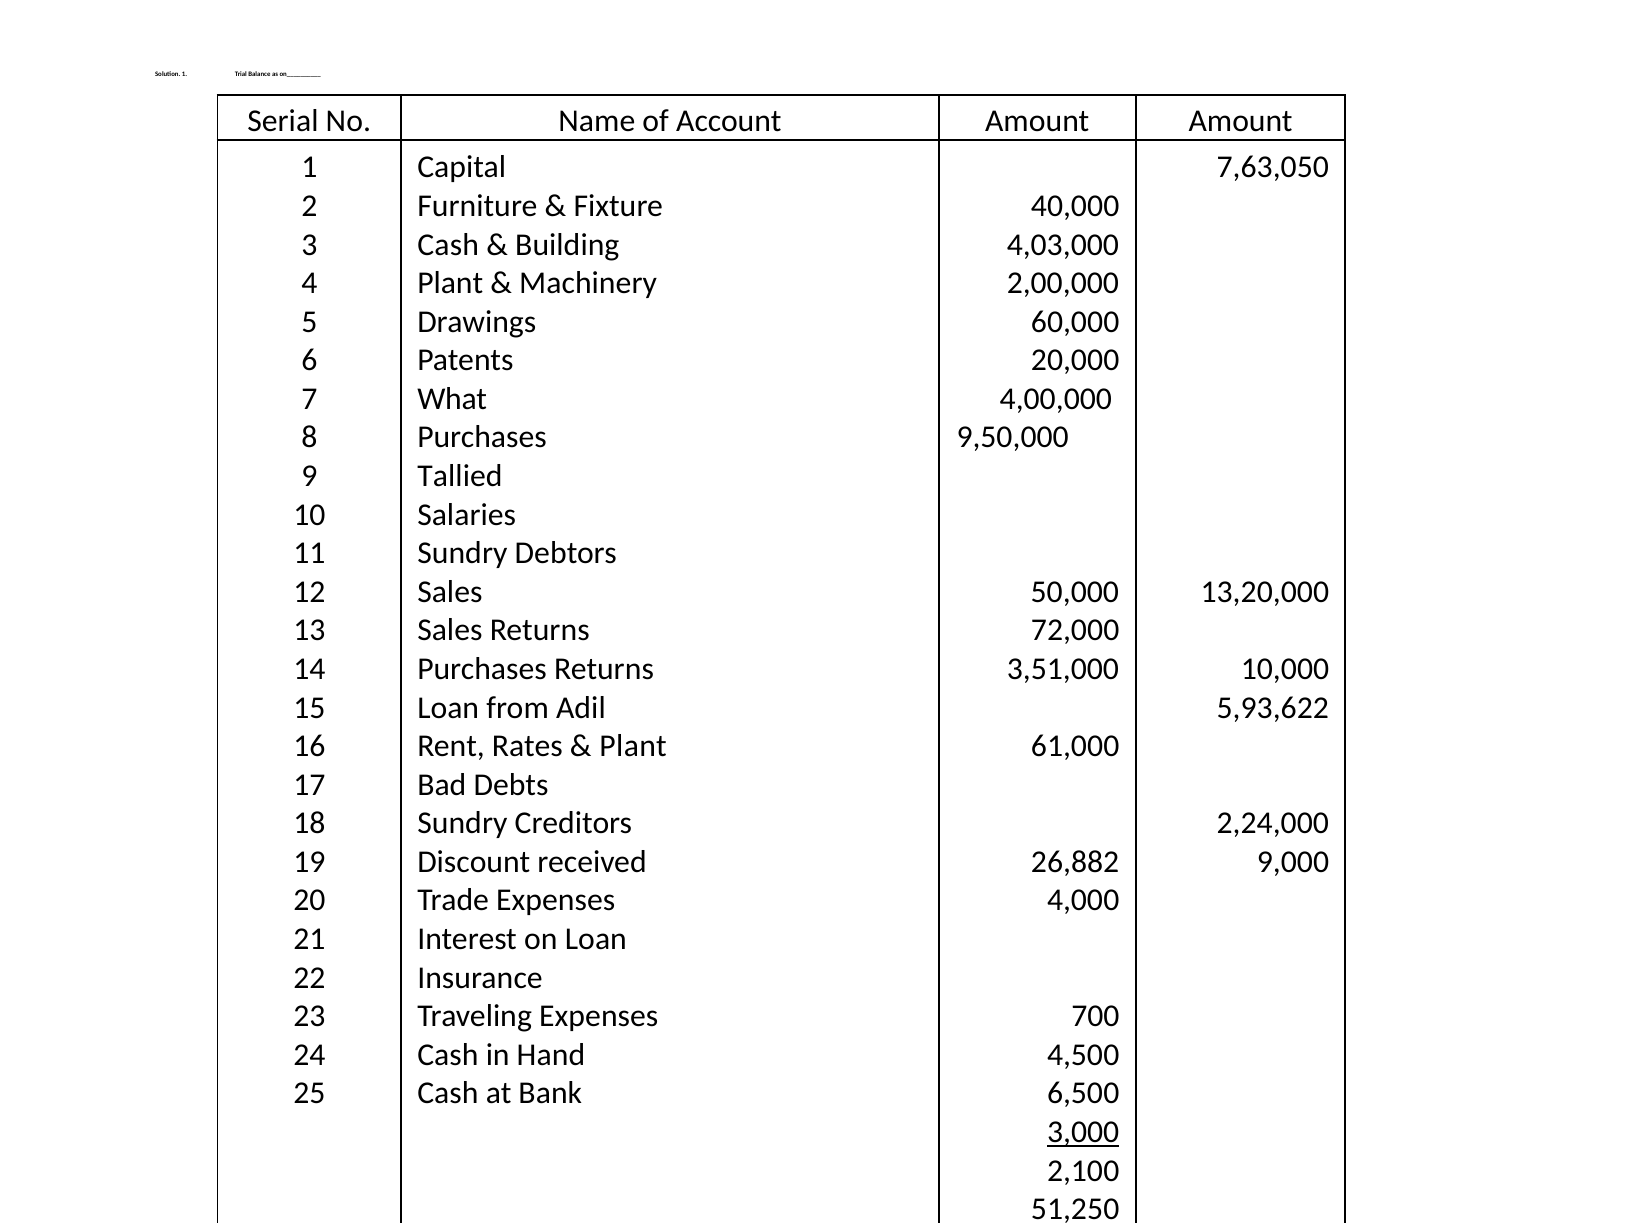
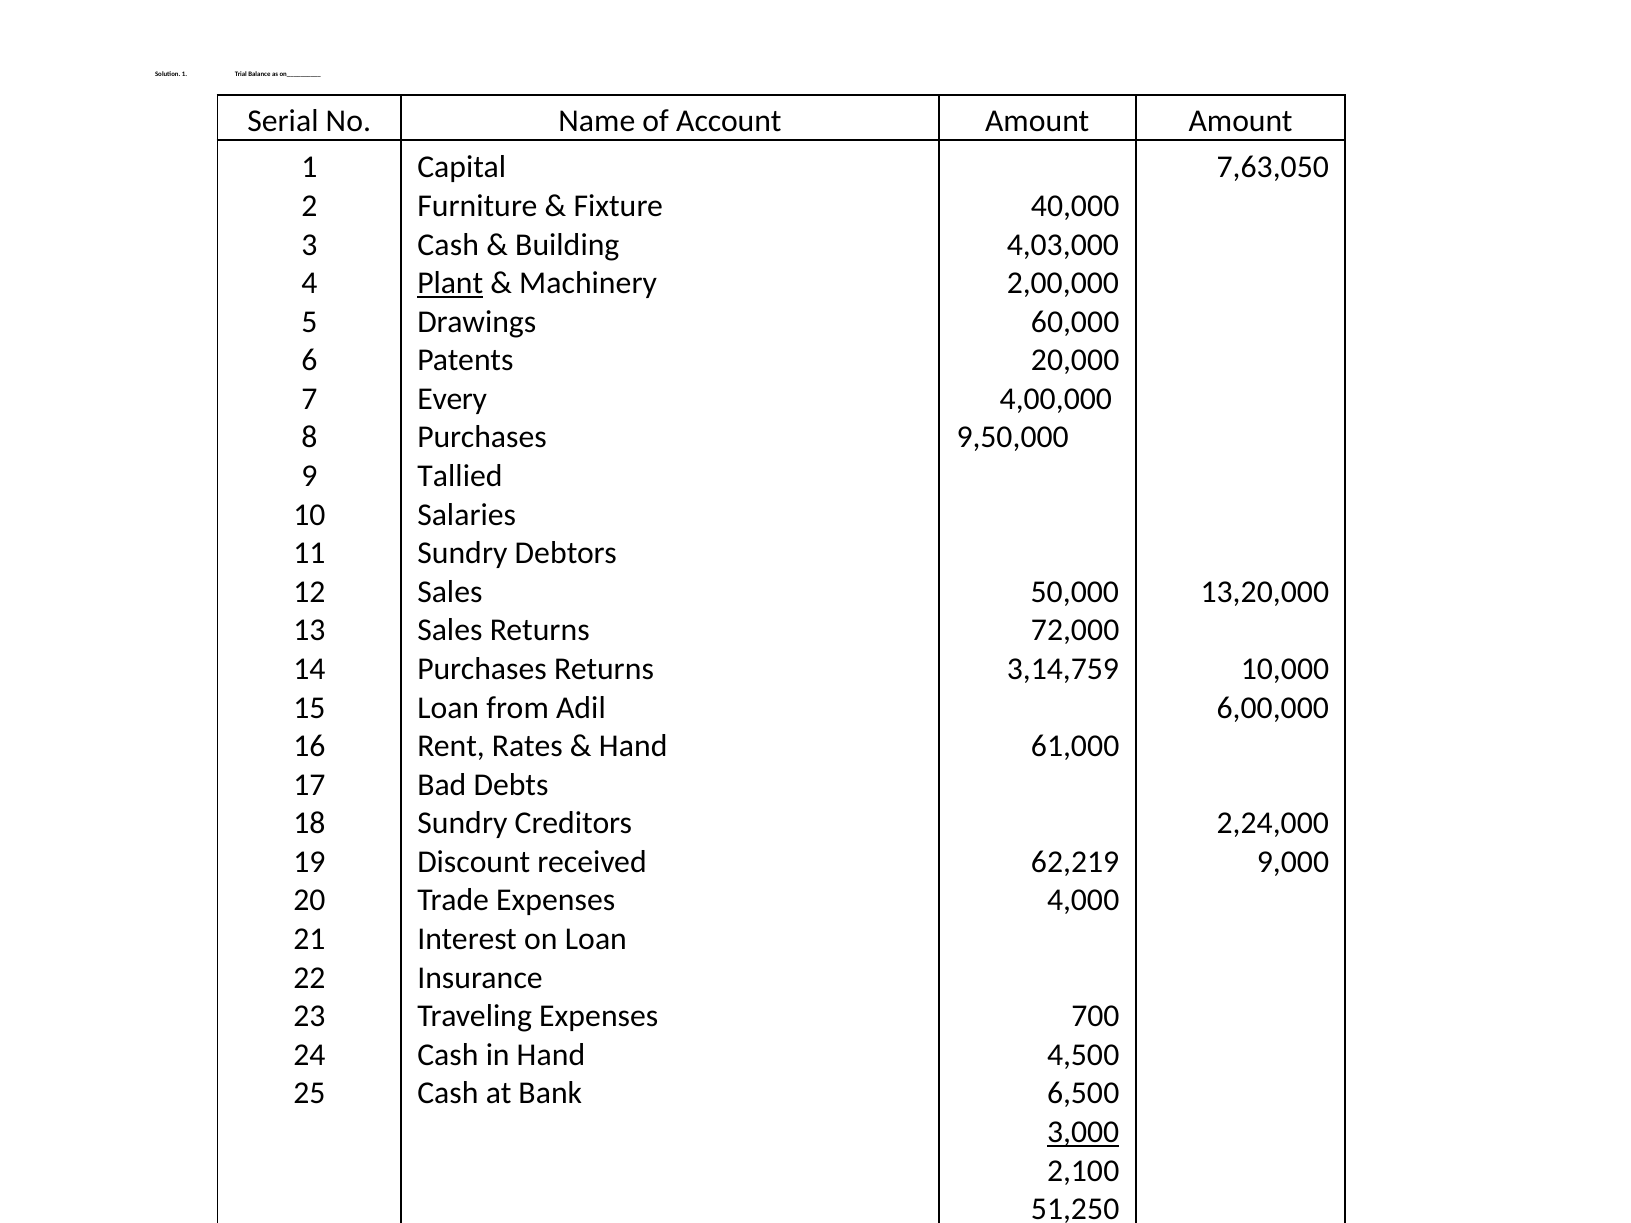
Plant underline: none -> present (450, 283)
What: What -> Every (452, 399)
3,51,000: 3,51,000 -> 3,14,759 (1063, 669)
5,93,622: 5,93,622 -> 6,00,000 (1273, 708)
Plant: Plant -> Hand (633, 746)
26,882: 26,882 -> 62,219 (1075, 862)
